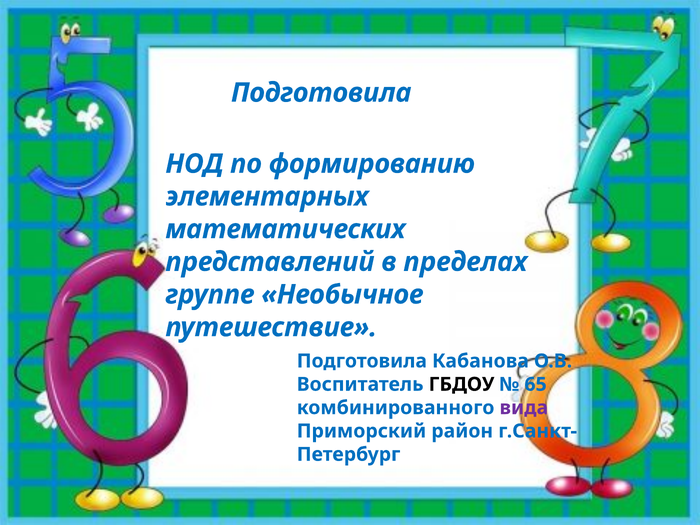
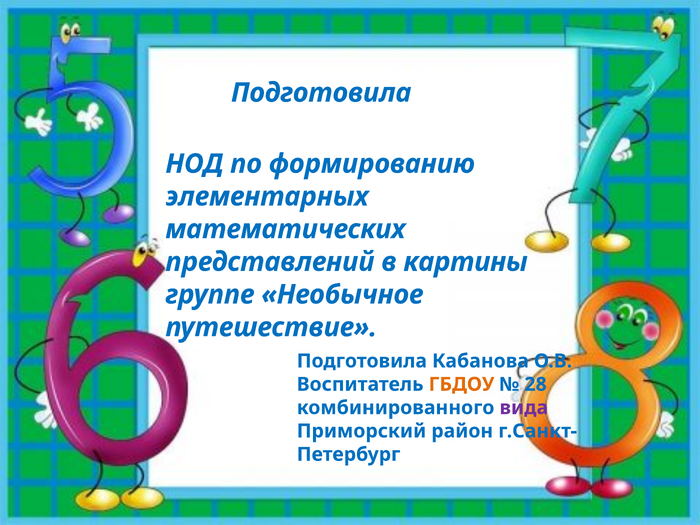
пределах: пределах -> картины (466, 262)
ГБДОУ colour: black -> orange (462, 384)
65: 65 -> 28 (536, 384)
